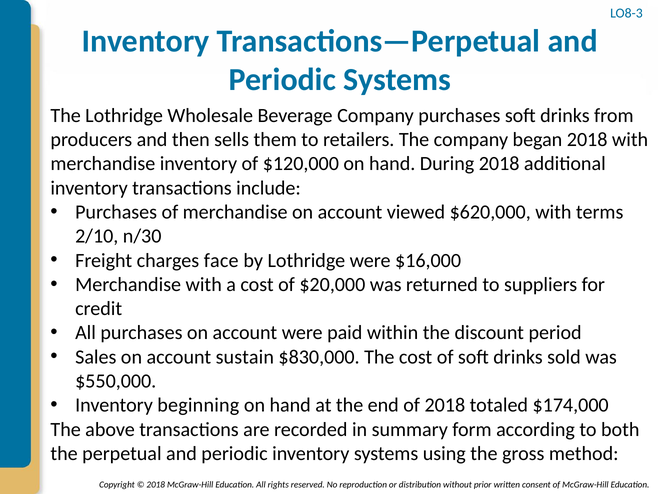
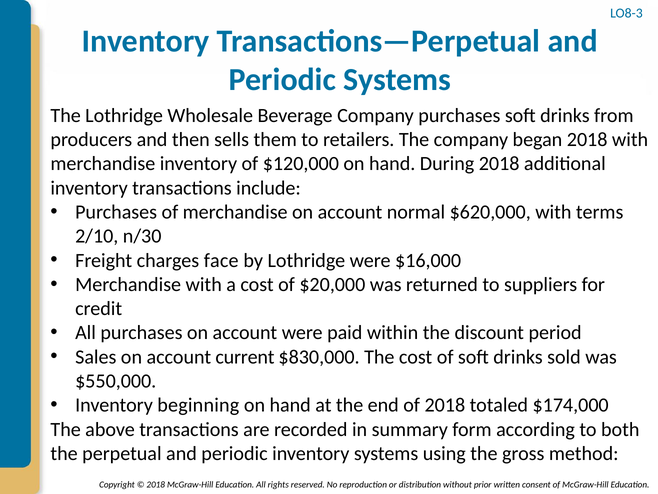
viewed: viewed -> normal (416, 212)
sustain: sustain -> current (245, 357)
